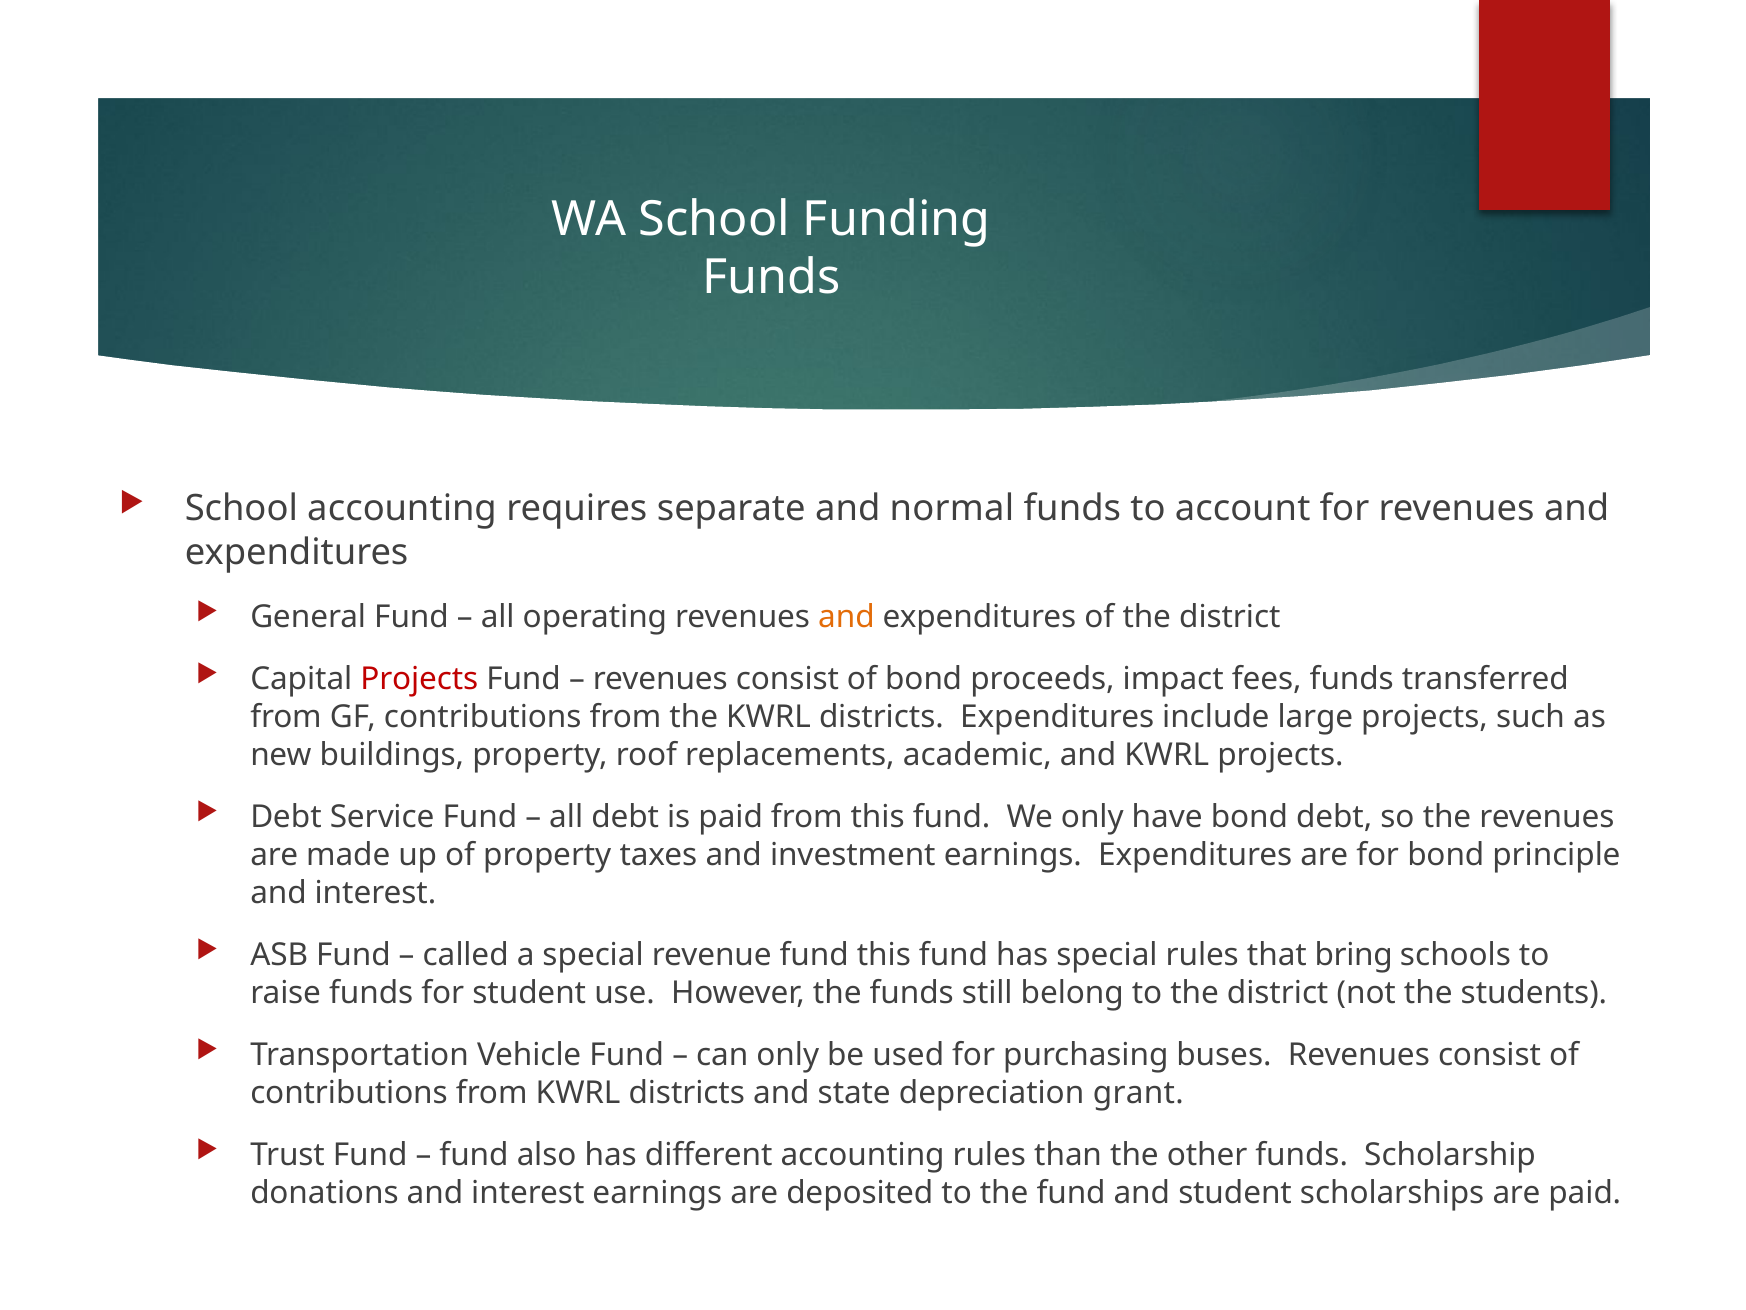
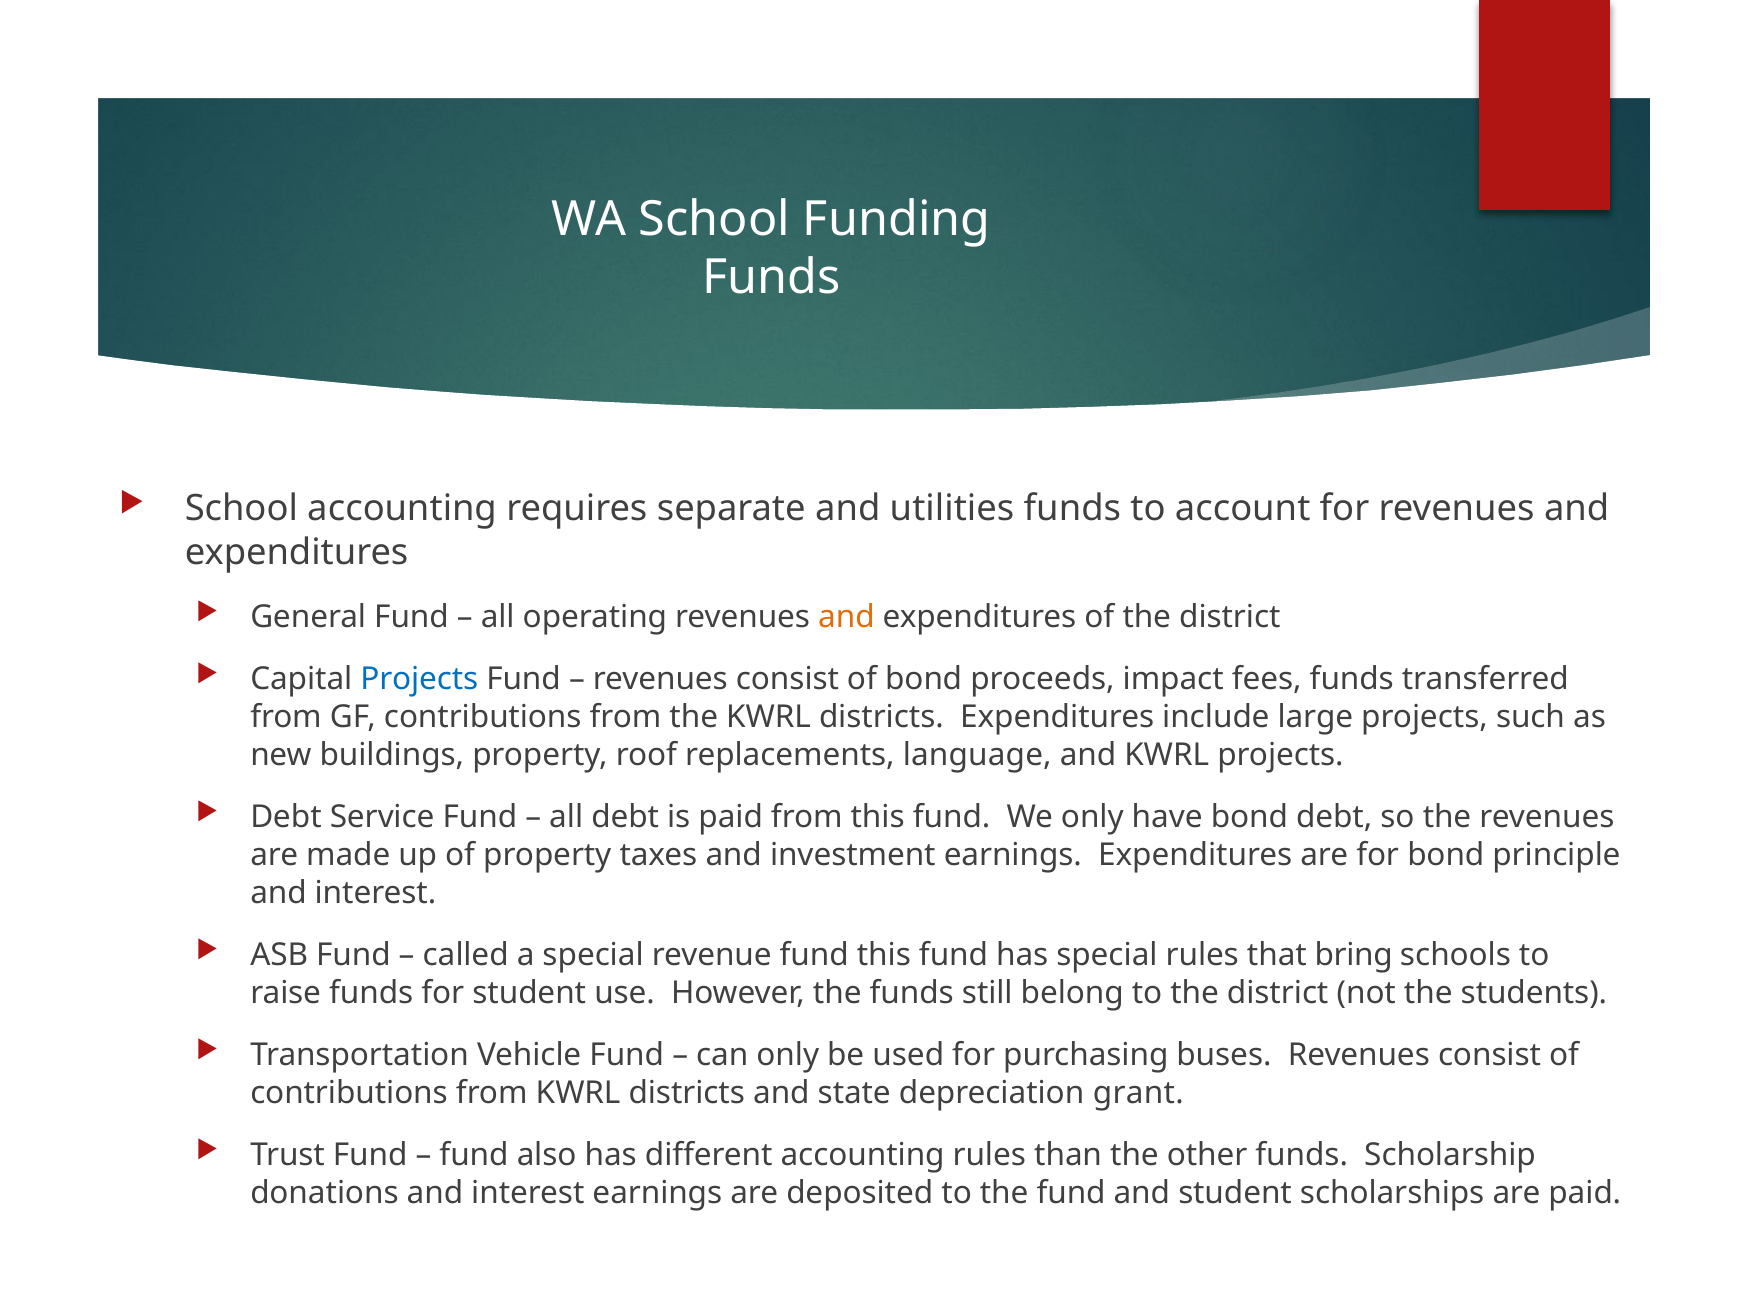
normal: normal -> utilities (952, 508)
Projects colour: red -> blue (419, 679)
academic: academic -> language (977, 755)
